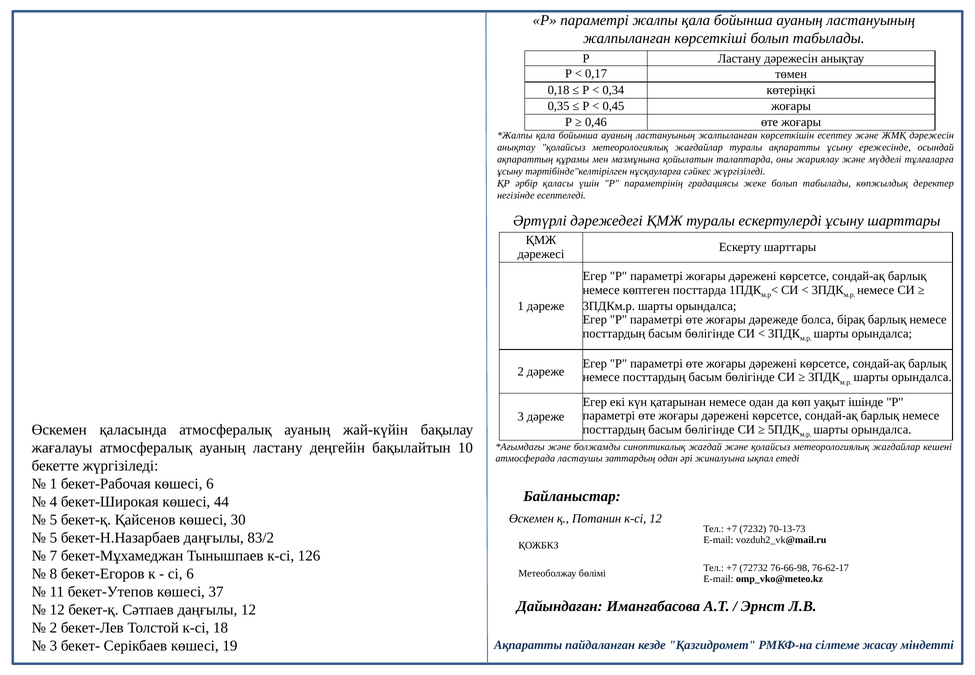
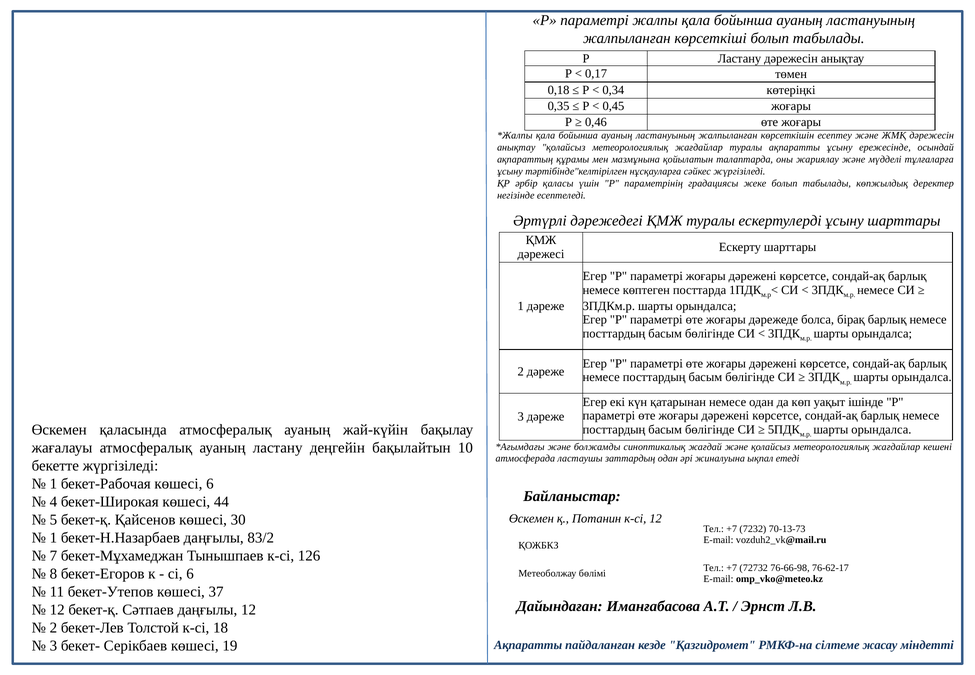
5: 5 -> 1 (53, 538)
